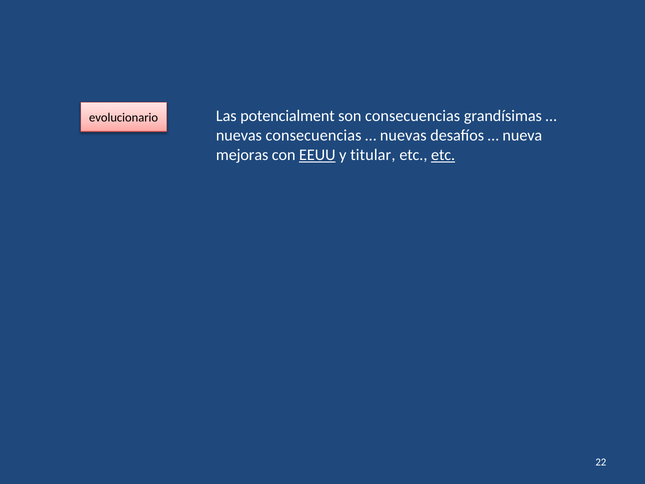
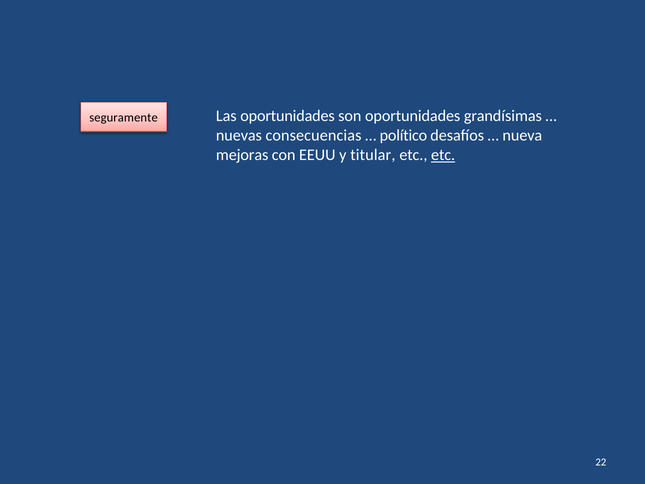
evolucionario: evolucionario -> seguramente (124, 118)
Las potencialment: potencialment -> oportunidades (288, 116)
son consecuencias: consecuencias -> oportunidades (413, 116)
nuevas: nuevas -> político (403, 135)
EEUU underline: present -> none (317, 155)
